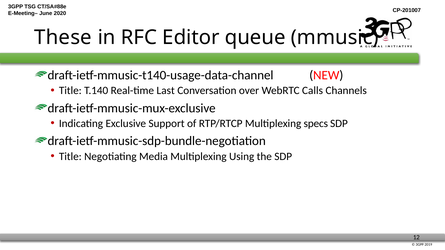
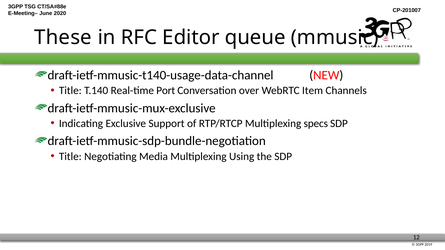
Last: Last -> Port (166, 91)
Calls: Calls -> Item (313, 91)
